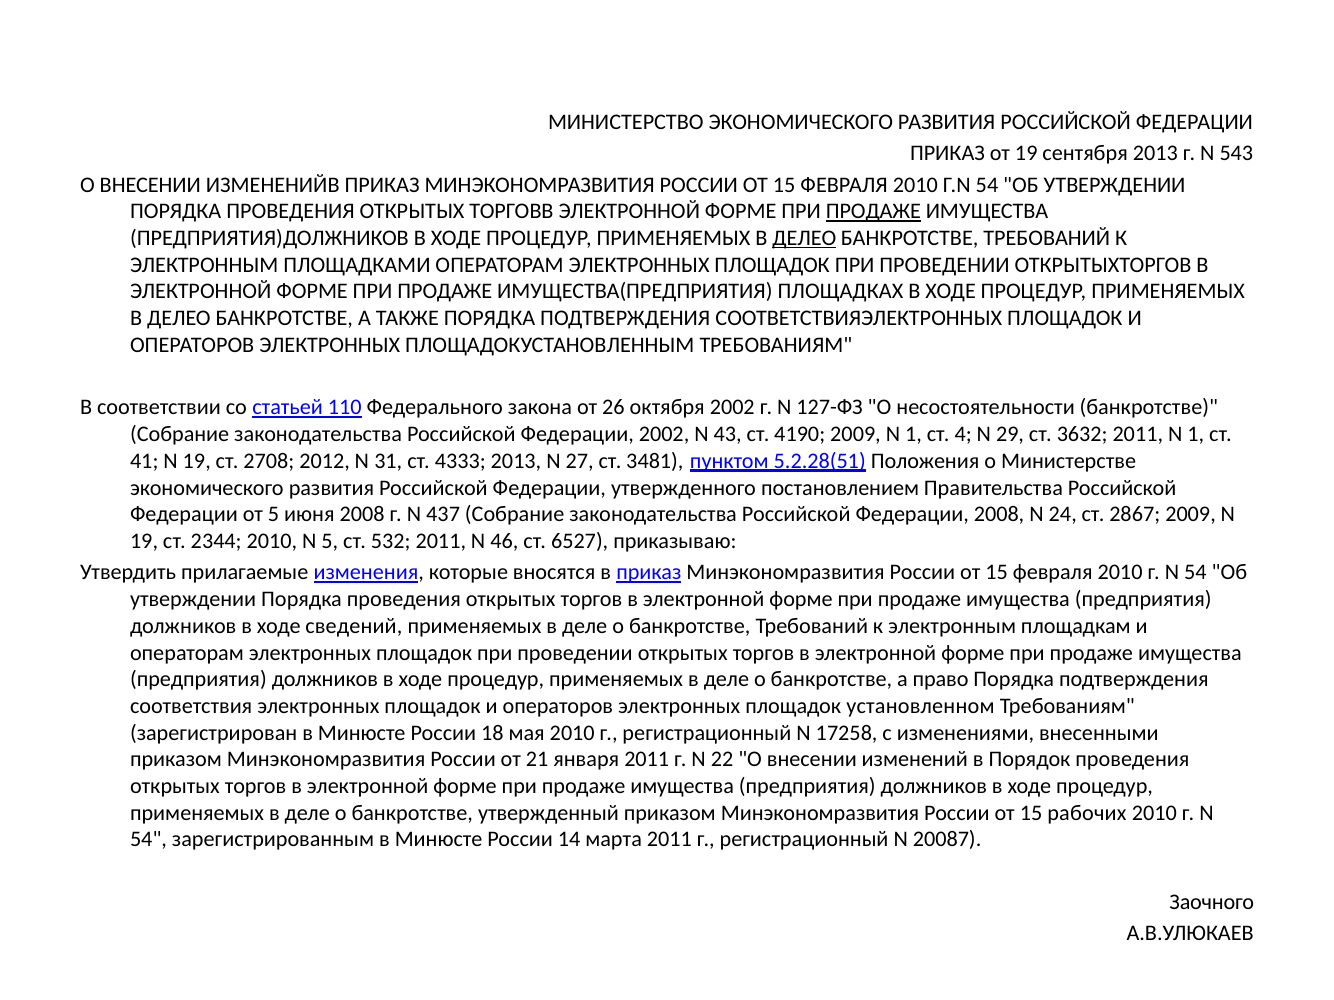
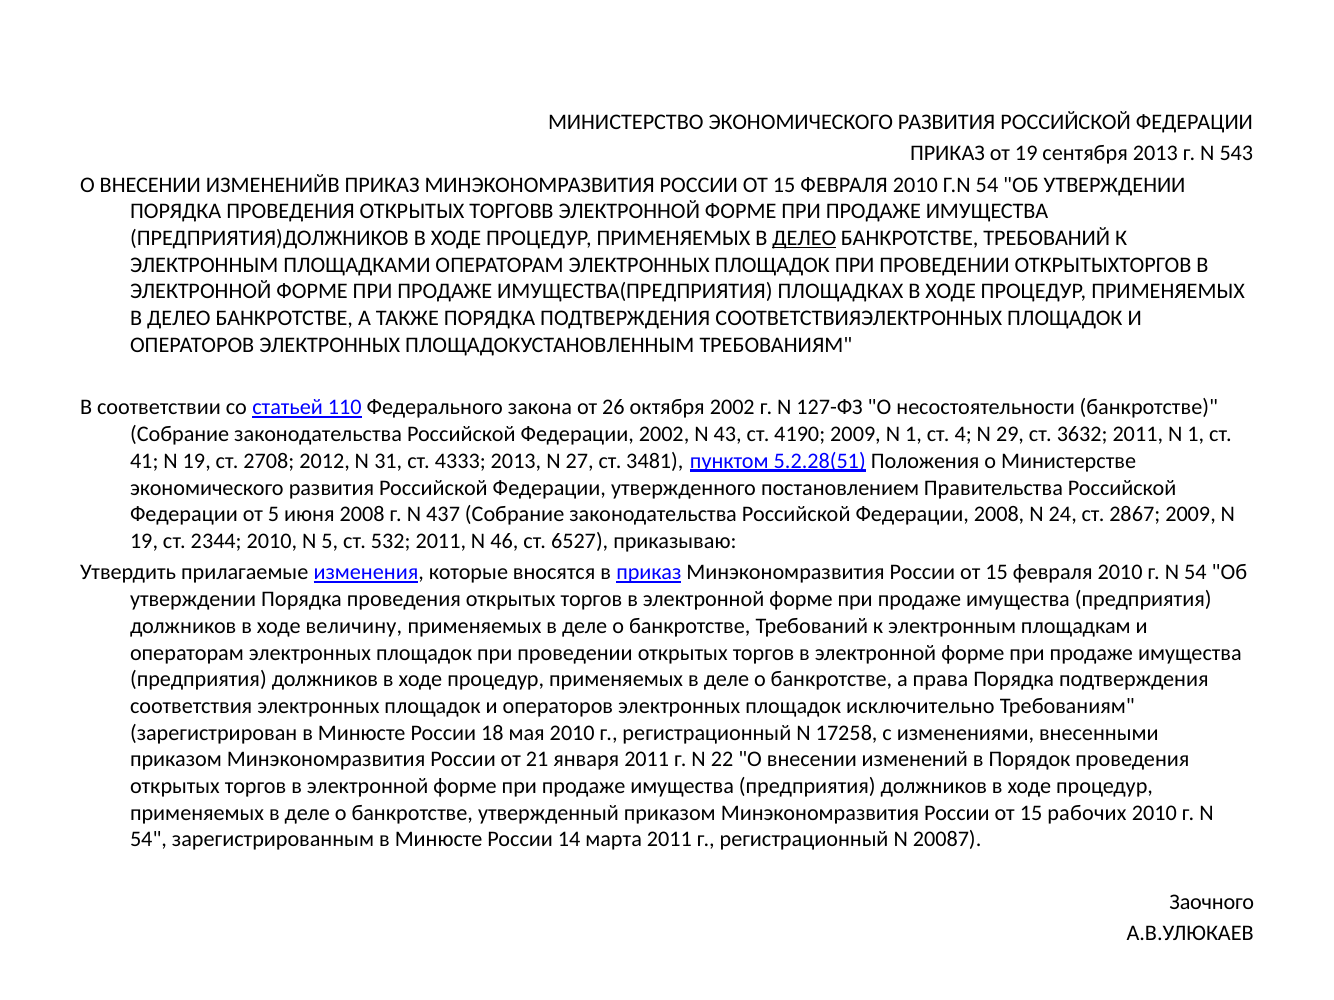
ПРОДАЖЕ underline: present -> none (873, 212)
сведений: сведений -> величину (354, 626)
право: право -> права (940, 680)
установленном: установленном -> исключительно (920, 706)
